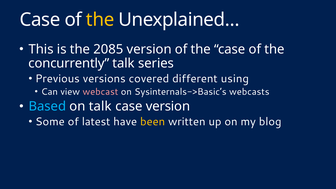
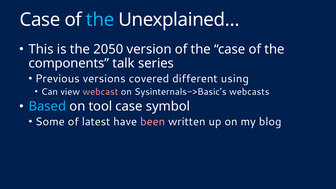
the colour: yellow -> light blue (100, 20)
2085: 2085 -> 2050 (108, 49)
concurrently: concurrently -> components (69, 63)
on talk: talk -> tool (100, 106)
case version: version -> symbol (168, 106)
been colour: yellow -> pink (153, 122)
